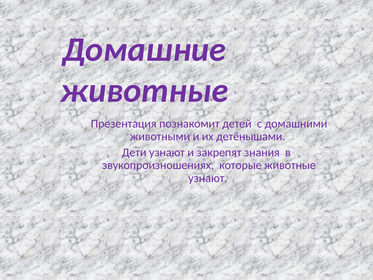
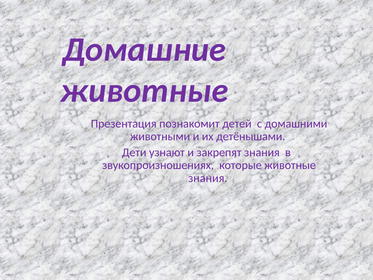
узнают: узнают -> знания (208, 178)
